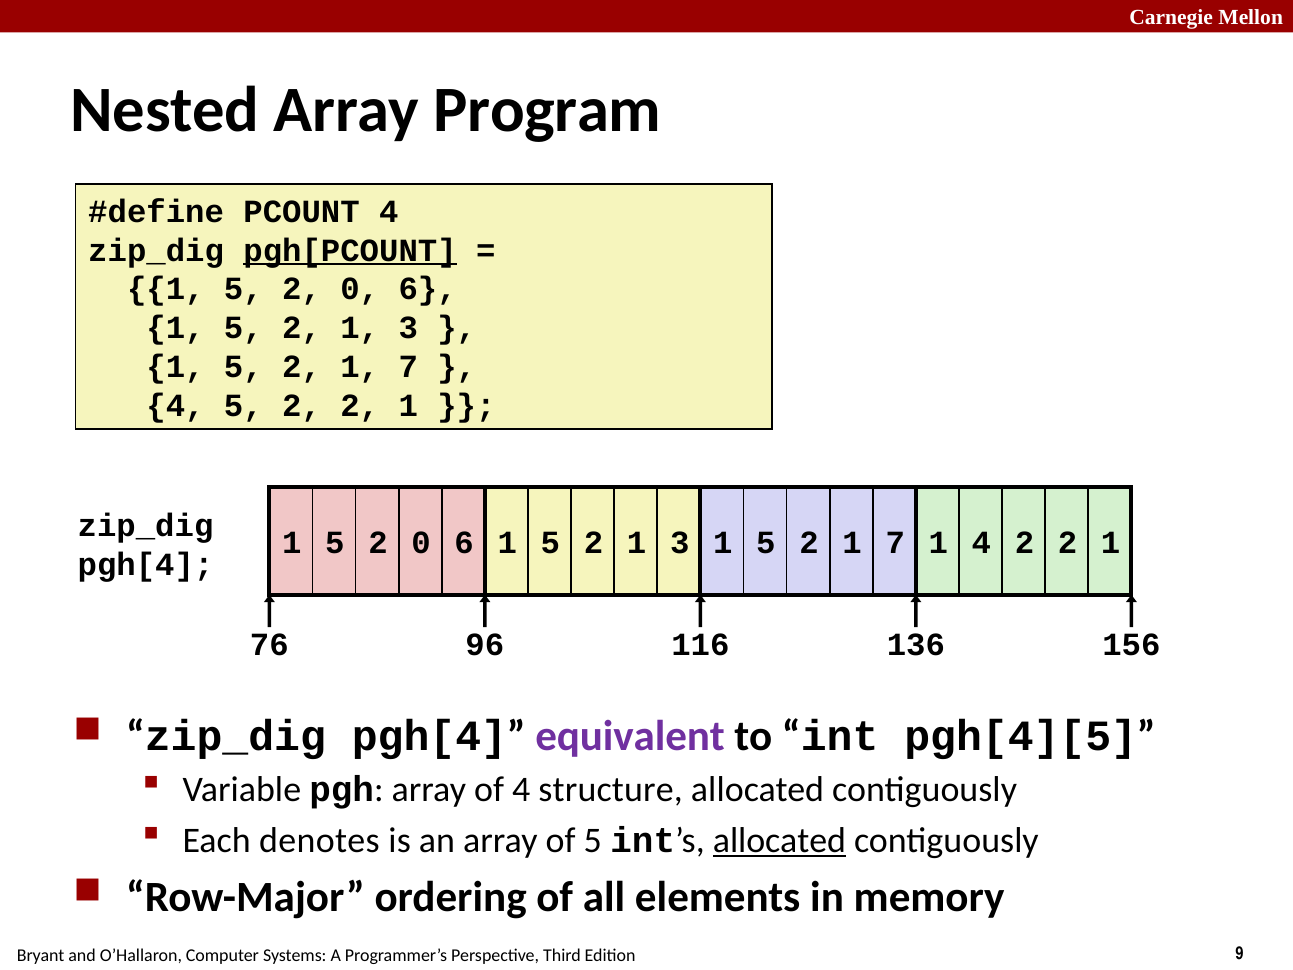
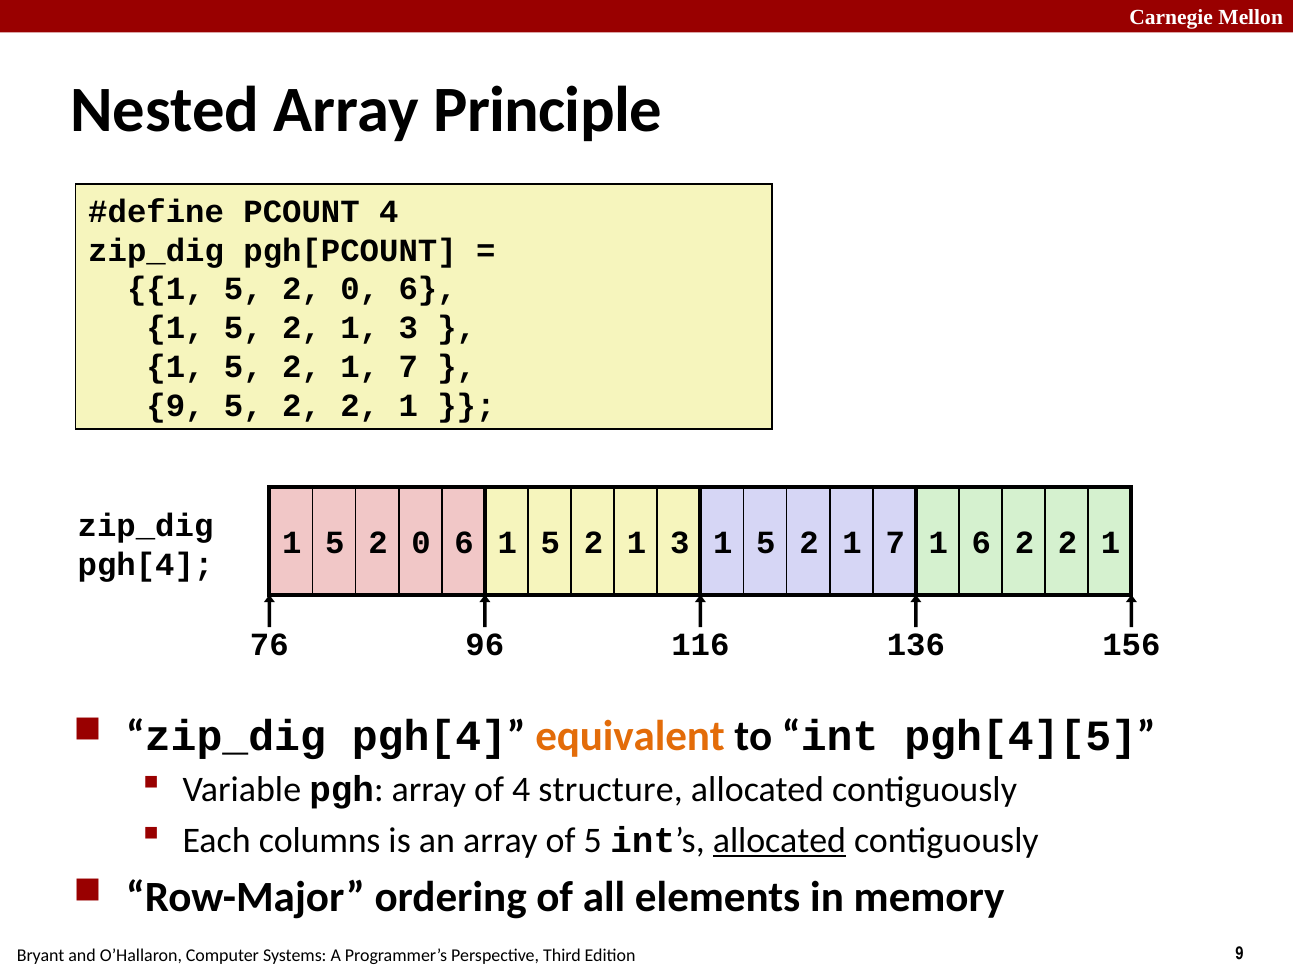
Program: Program -> Principle (548, 110)
pgh[PCOUNT underline: present -> none (350, 250)
4: 4 -> 9 (175, 405)
1 4: 4 -> 6 (981, 543)
equivalent colour: purple -> orange (630, 736)
denotes: denotes -> columns (320, 840)
